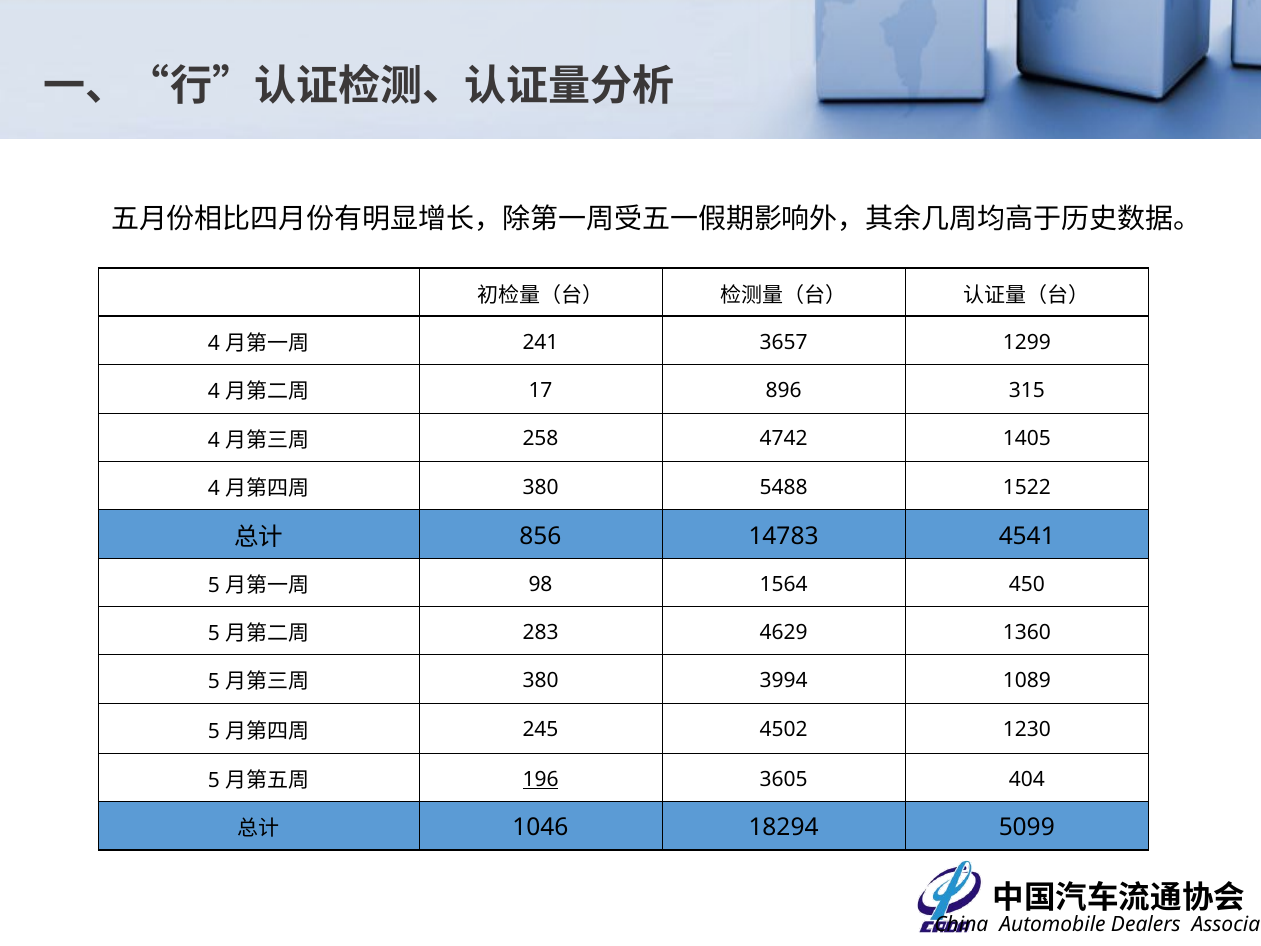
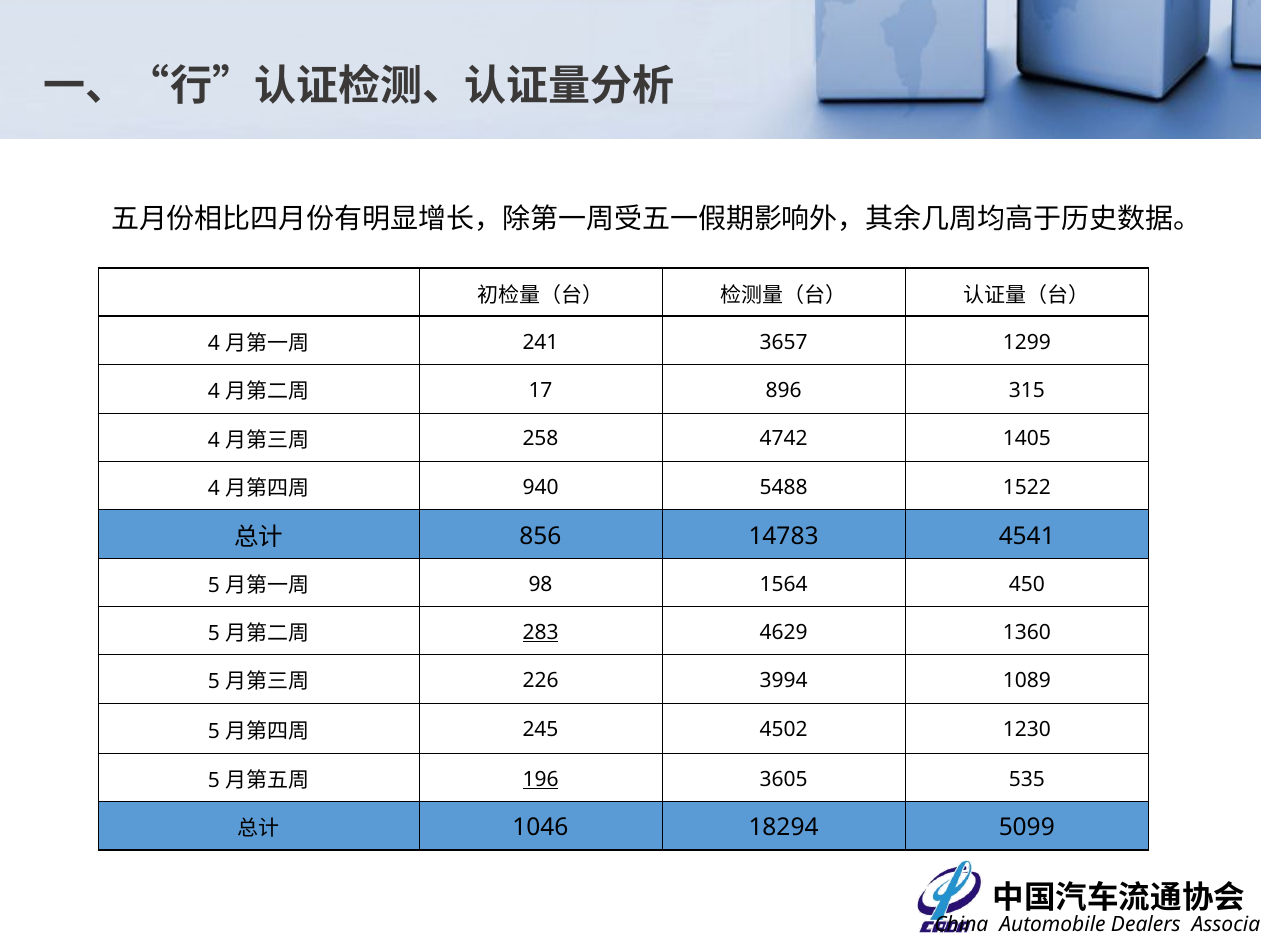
380: 380 -> 940 (541, 487)
283 underline: none -> present (541, 632)
380: 380 -> 226 (541, 681)
404: 404 -> 535 (1027, 779)
